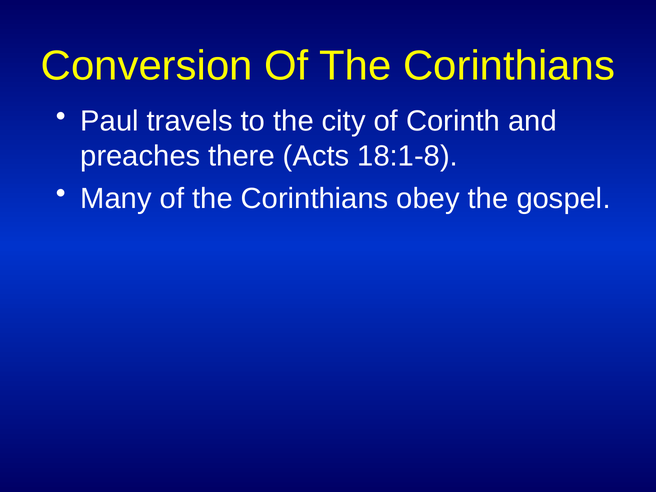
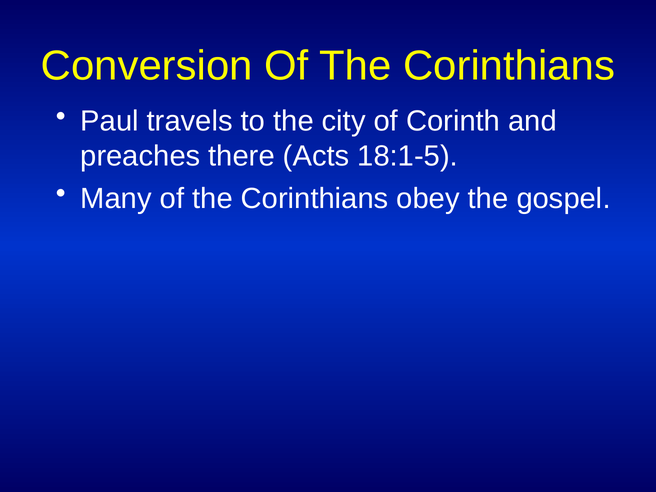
18:1-8: 18:1-8 -> 18:1-5 (408, 156)
